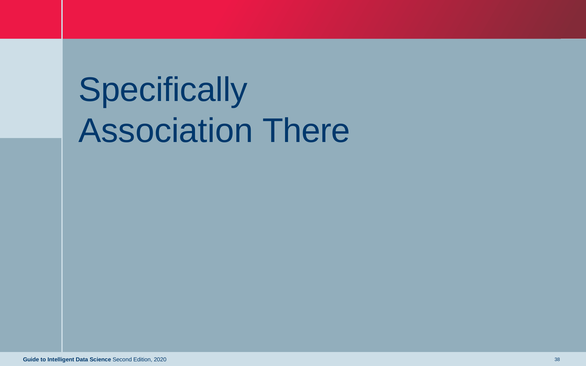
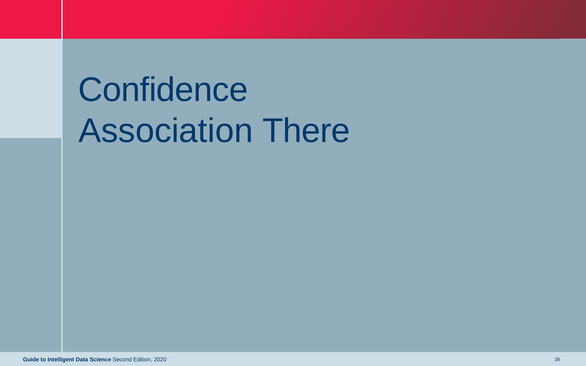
Specifically: Specifically -> Confidence (163, 90)
